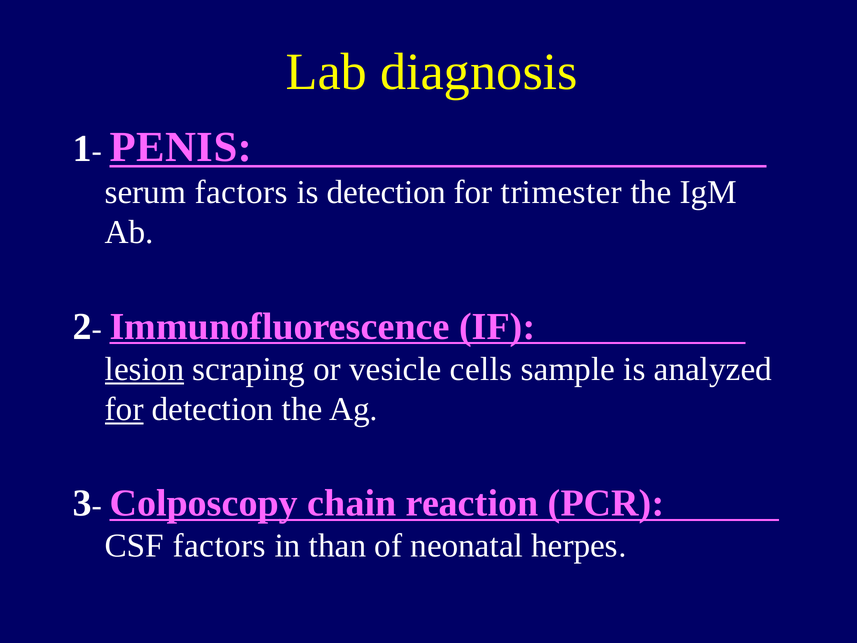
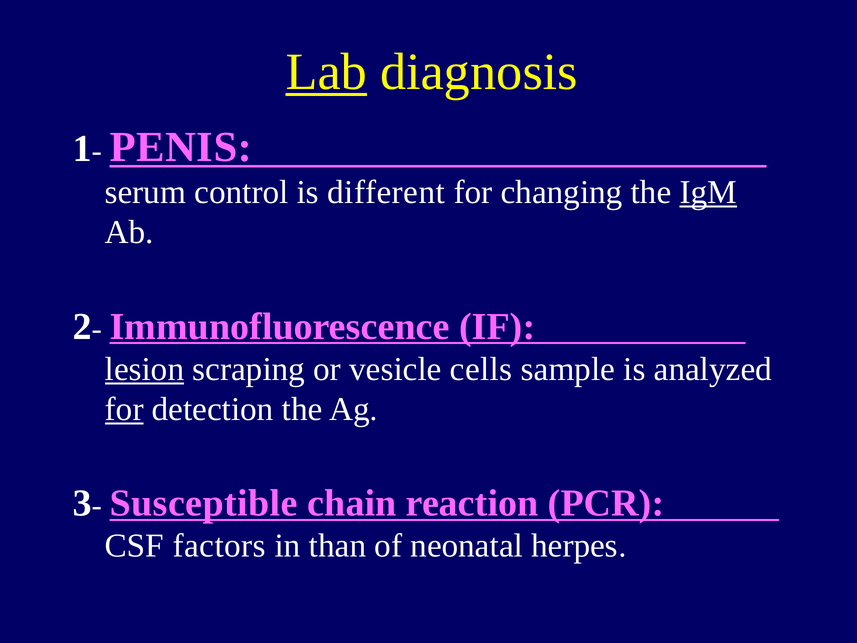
Lab underline: none -> present (326, 72)
serum factors: factors -> control (241, 192)
is detection: detection -> different (386, 192)
trimester: trimester -> changing (562, 192)
IgM underline: none -> present (708, 192)
Colposcopy: Colposcopy -> Susceptible (204, 503)
